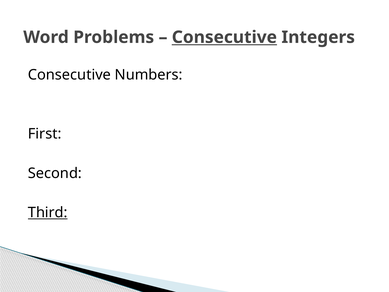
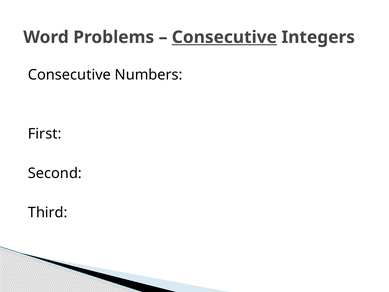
Third underline: present -> none (48, 212)
